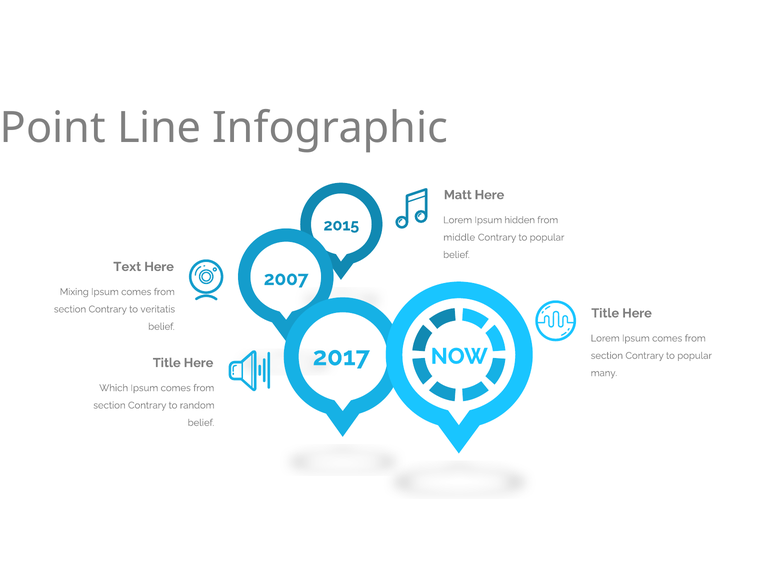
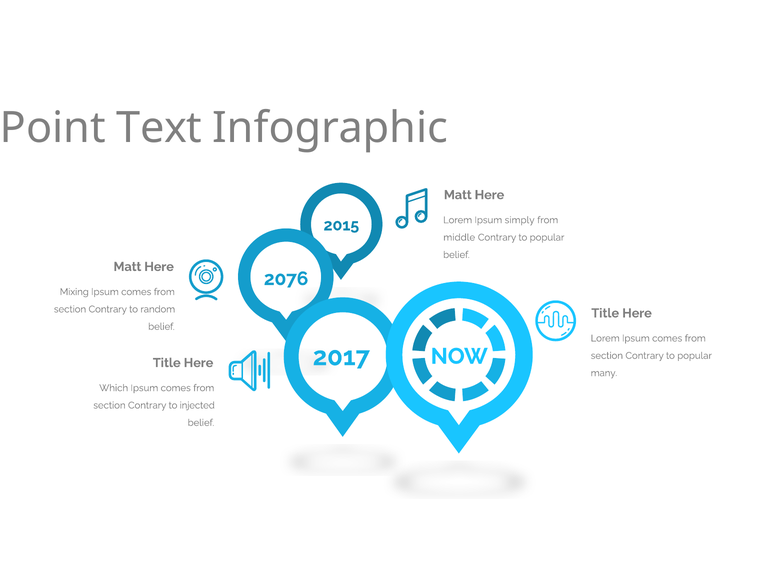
Line: Line -> Text (159, 128)
hidden: hidden -> simply (520, 220)
Text: Text -> Matt (127, 267)
2007: 2007 -> 2076 (286, 279)
veritatis: veritatis -> random (158, 309)
random: random -> injected (197, 406)
